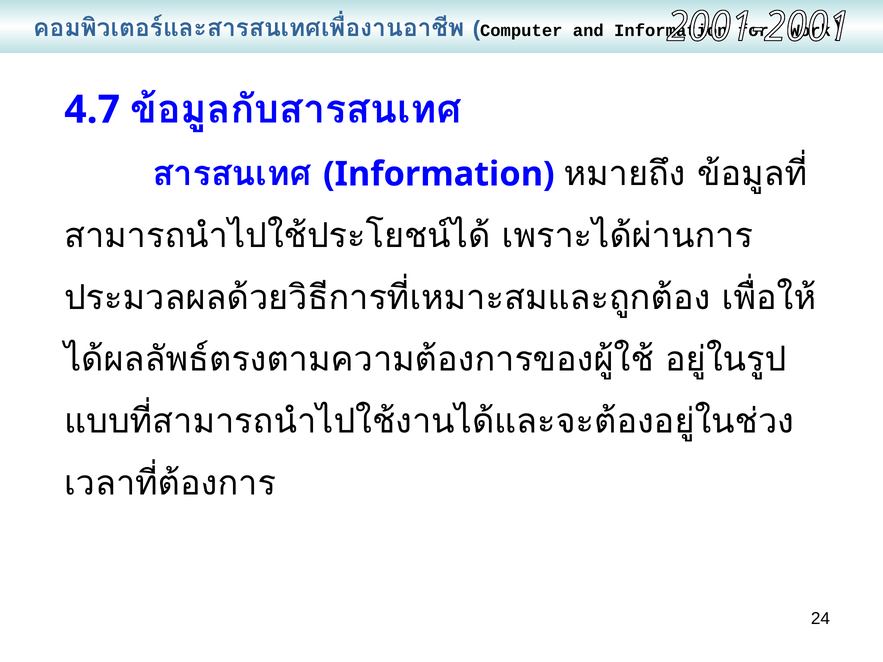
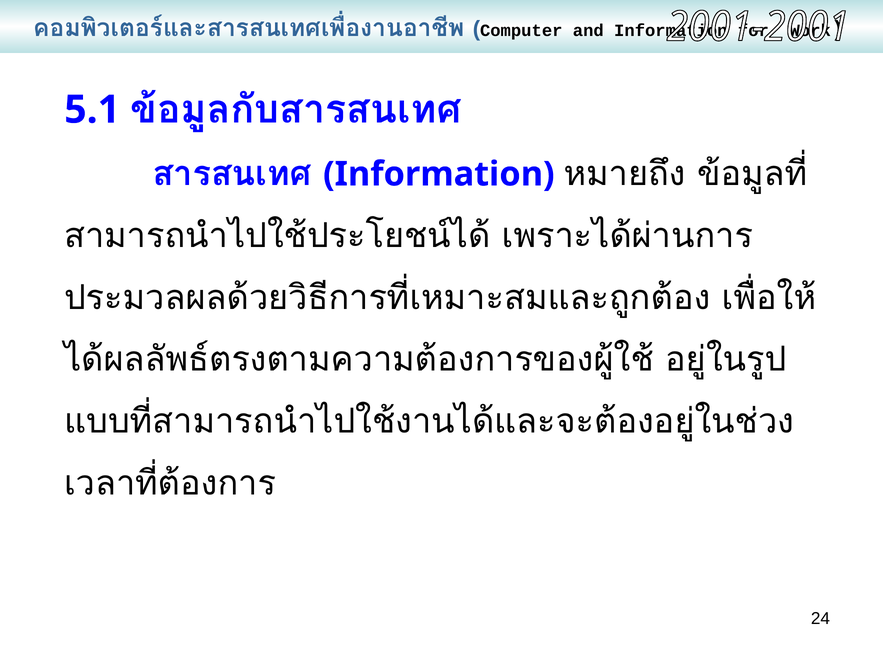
4.7: 4.7 -> 5.1 (92, 110)
